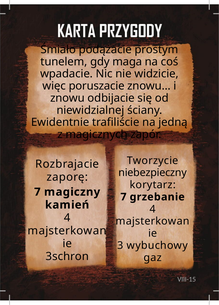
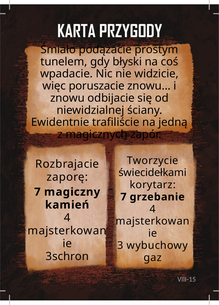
maga: maga -> błyski (127, 62)
niebezpieczny: niebezpieczny -> świecidełkami (153, 173)
